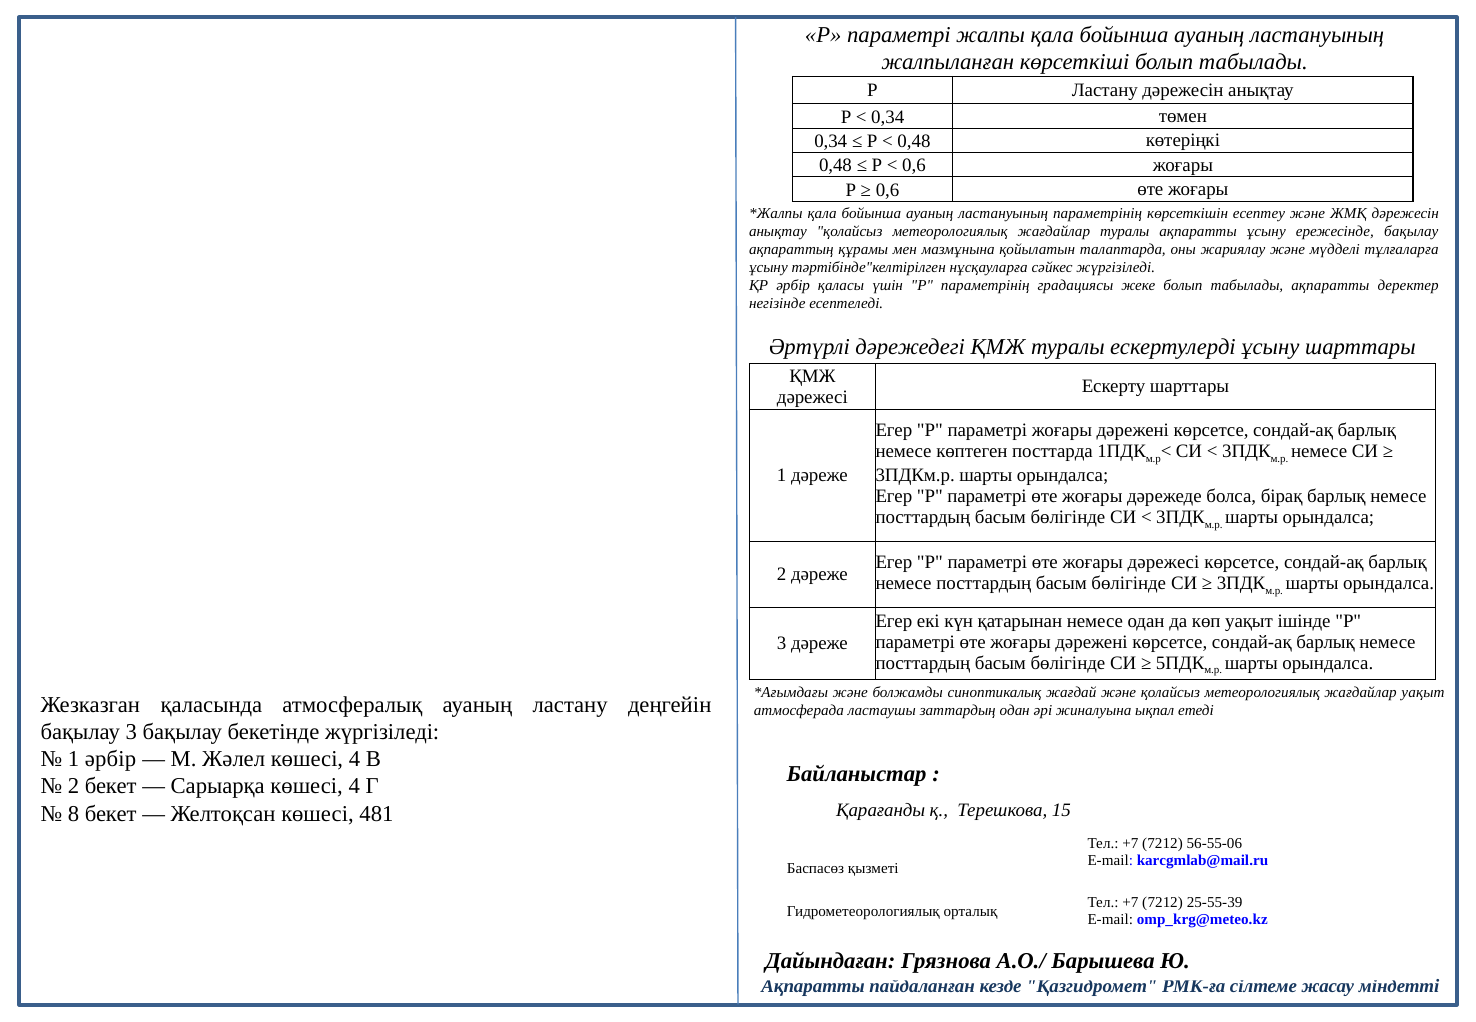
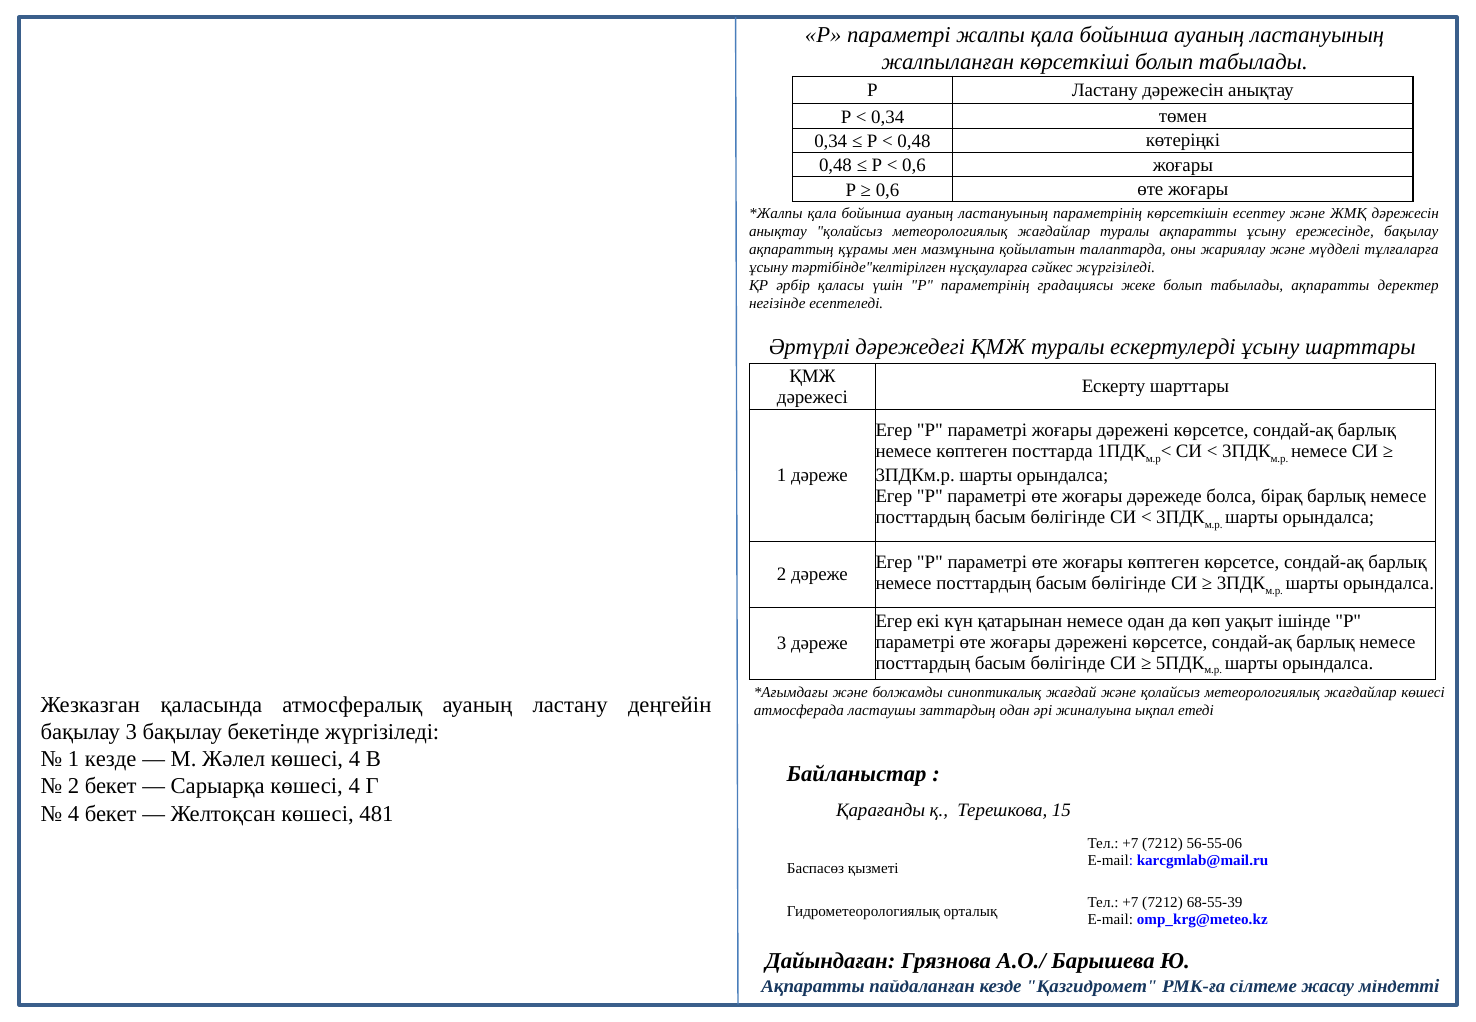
жоғары дәрежесі: дәрежесі -> көптеген (1164, 563)
жағдайлар уақыт: уақыт -> көшесі (1423, 692)
1 әрбір: әрбір -> кезде (111, 759)
8: 8 -> 4 (74, 813)
25-55-39: 25-55-39 -> 68-55-39 (1215, 903)
